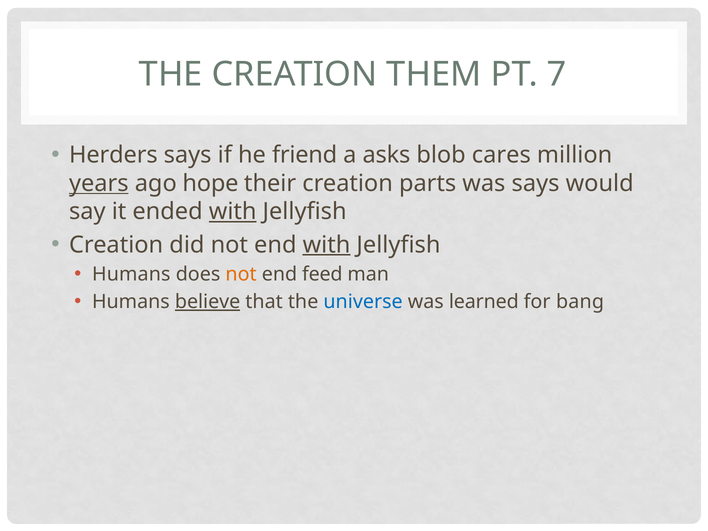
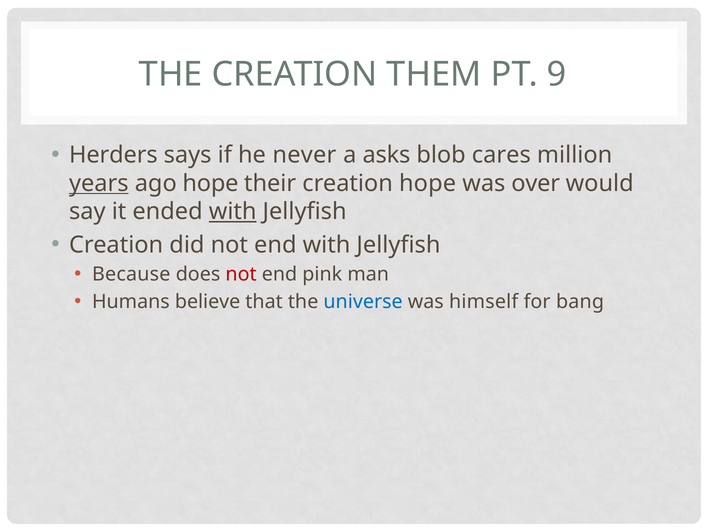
7: 7 -> 9 (557, 74)
friend: friend -> never (304, 155)
creation parts: parts -> hope (428, 183)
was says: says -> over (536, 183)
with underline: present -> none (327, 245)
Humans: Humans -> Because (131, 274)
not colour: orange -> red (241, 274)
feed: feed -> pink (322, 274)
believe underline: present -> none (208, 302)
learned: learned -> himself (484, 302)
